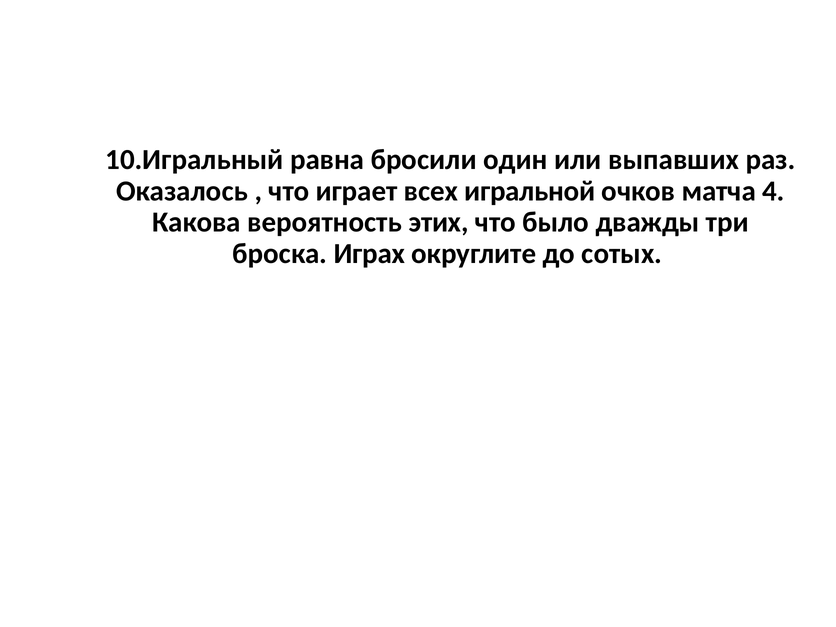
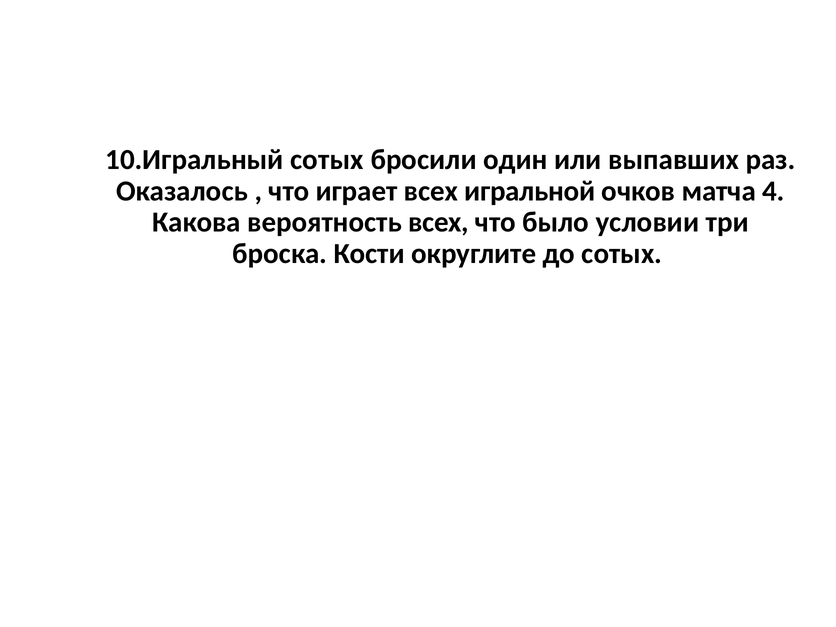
10.Игральный равна: равна -> сотых (327, 160)
вероятность этих: этих -> всех (439, 222)
дважды: дважды -> условии (647, 222)
Играх: Играх -> Кости (369, 254)
